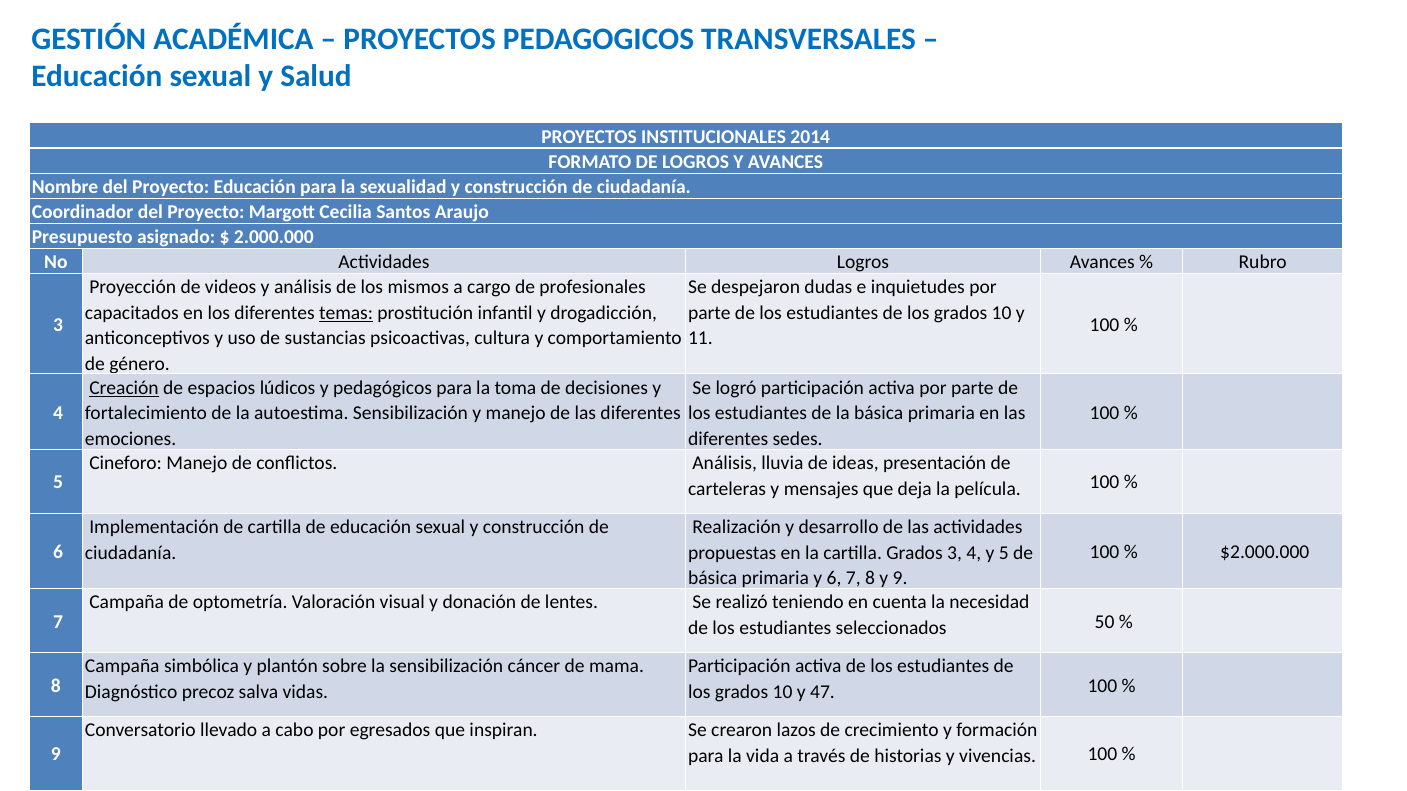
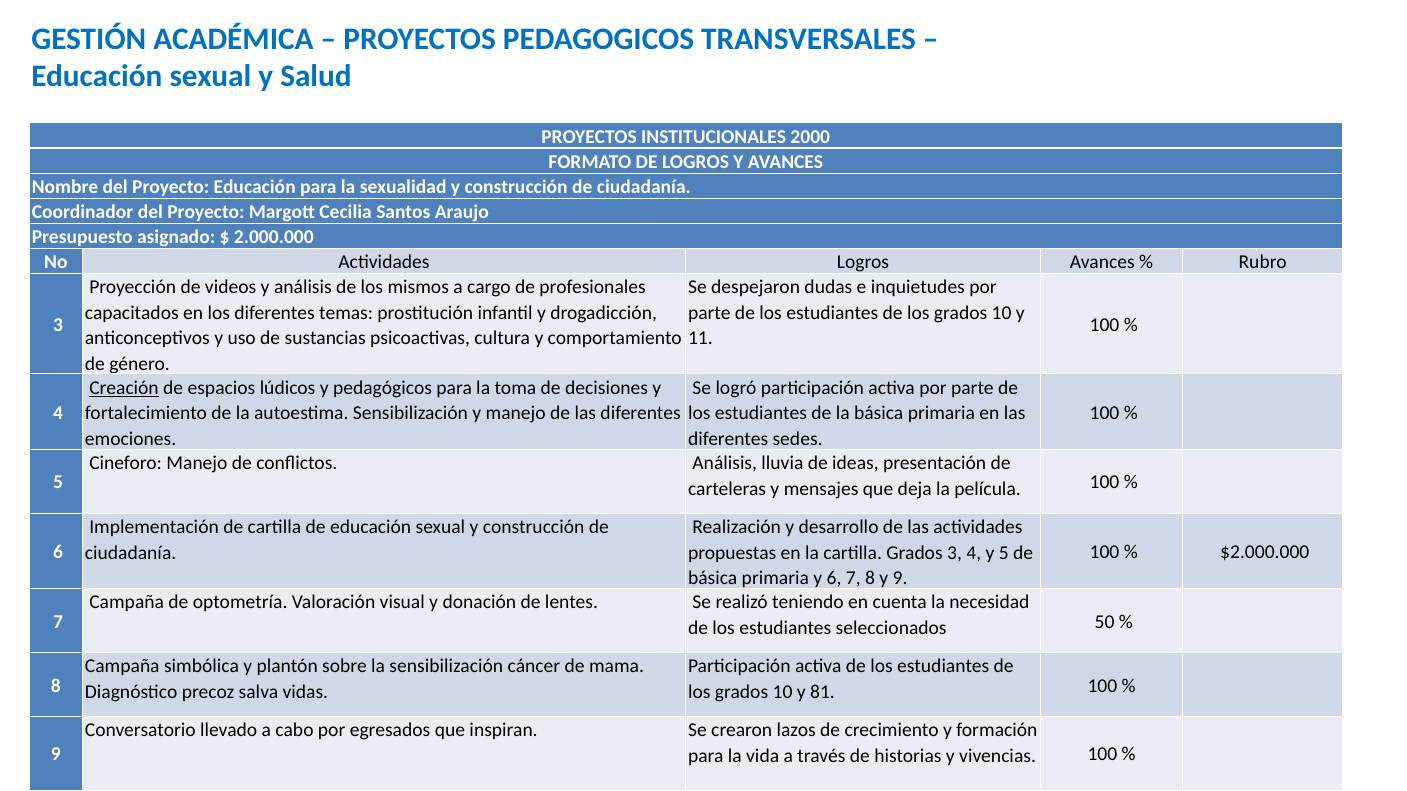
2014: 2014 -> 2000 (810, 137)
temas underline: present -> none (346, 313)
47: 47 -> 81 (823, 692)
